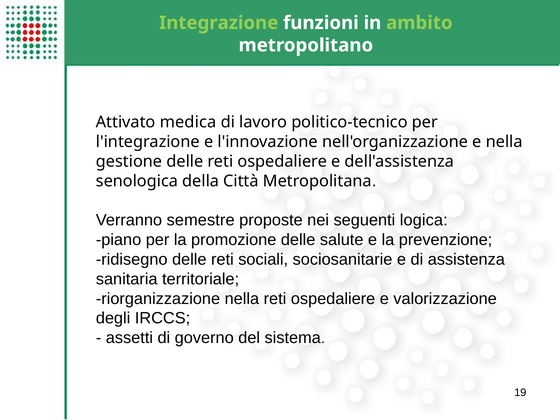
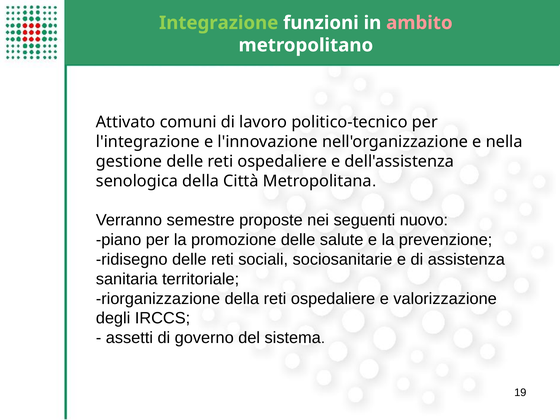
ambito colour: light green -> pink (419, 23)
medica: medica -> comuni (188, 122)
logica: logica -> nuovo (424, 220)
riorganizzazione nella: nella -> della (242, 299)
